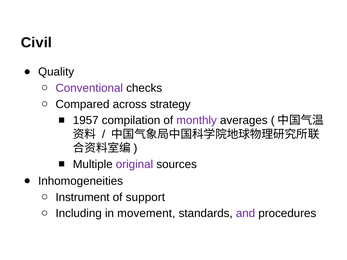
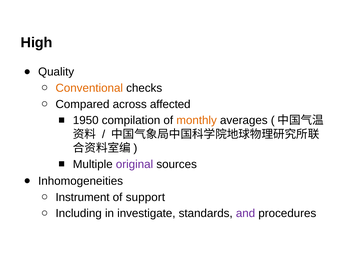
Civil: Civil -> High (37, 43)
Conventional colour: purple -> orange (89, 88)
strategy: strategy -> affected (170, 104)
1957: 1957 -> 1950 (86, 121)
monthly colour: purple -> orange (197, 121)
movement: movement -> investigate (146, 214)
